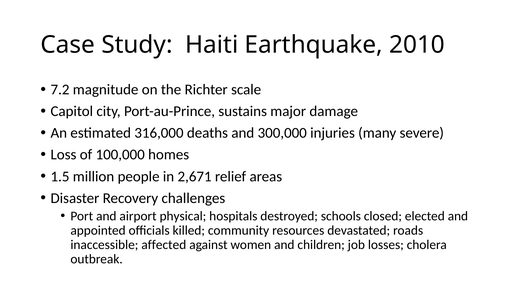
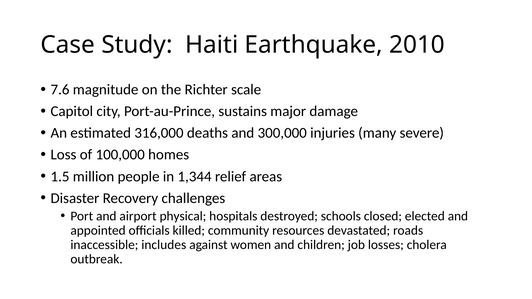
7.2: 7.2 -> 7.6 (60, 90)
2,671: 2,671 -> 1,344 (195, 177)
affected: affected -> includes (164, 245)
